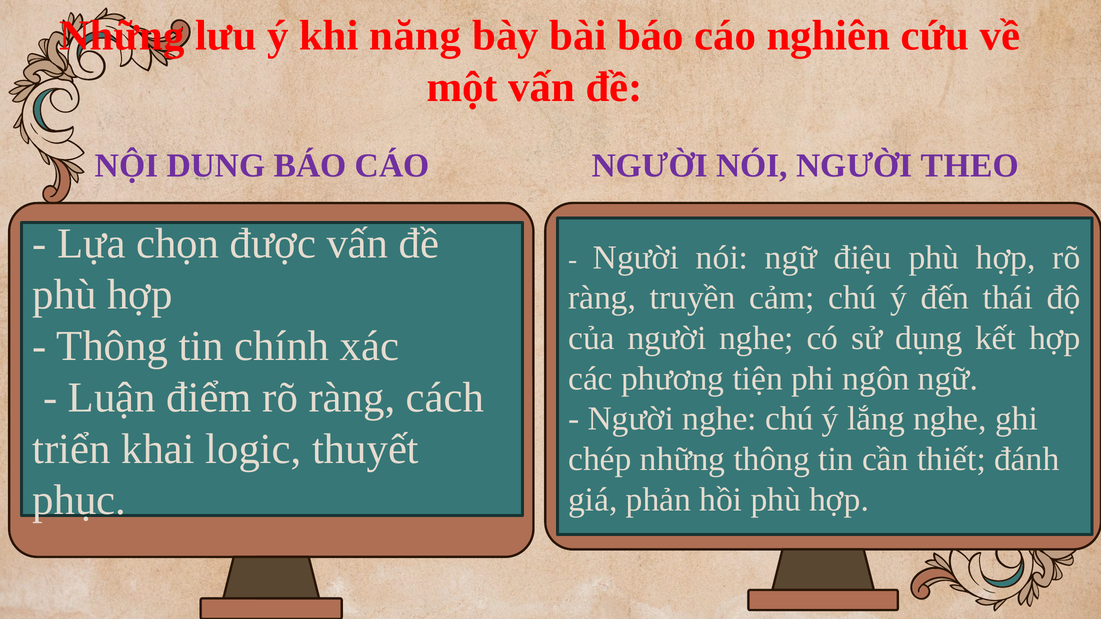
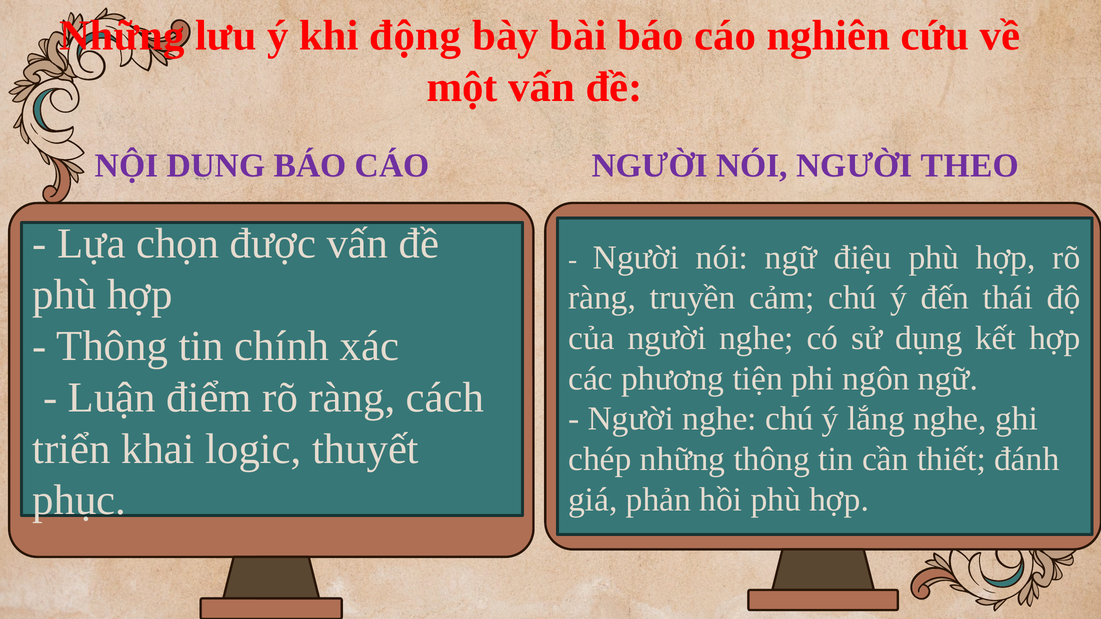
năng: năng -> động (415, 36)
